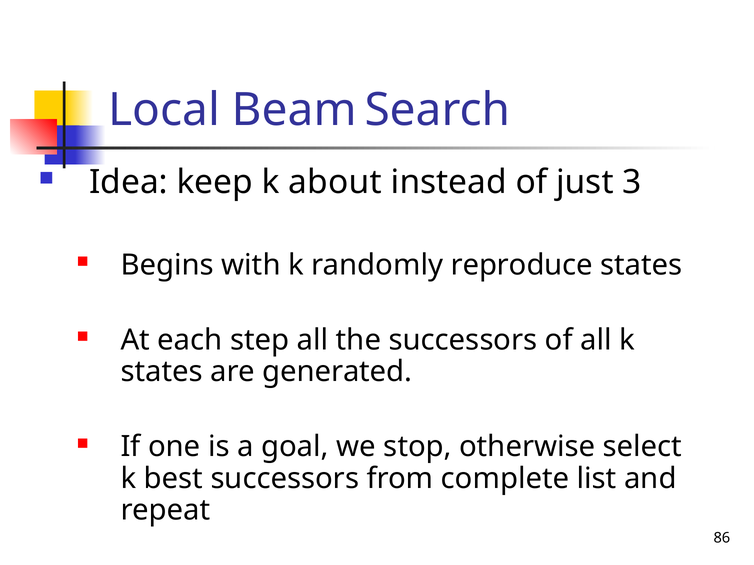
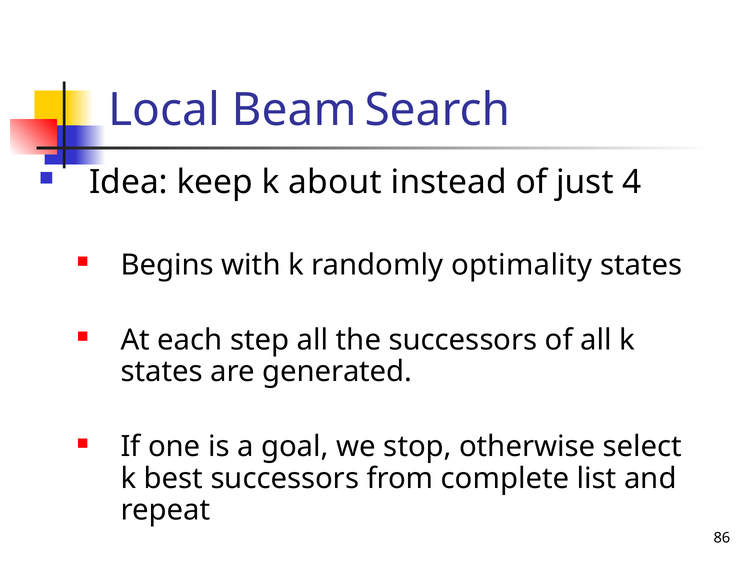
3: 3 -> 4 (632, 183)
reproduce: reproduce -> optimality (522, 265)
